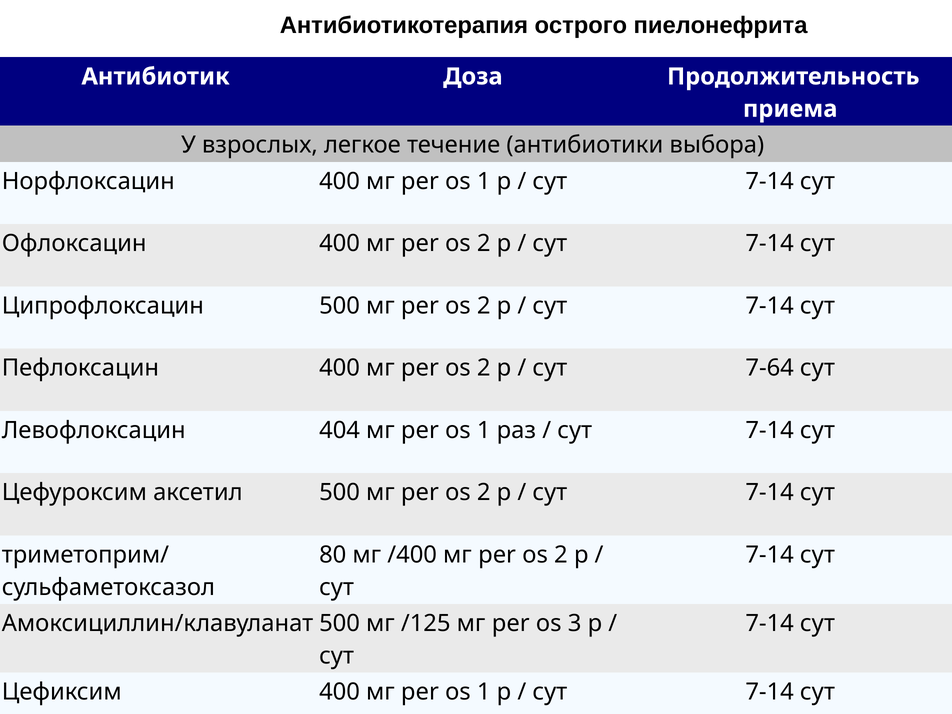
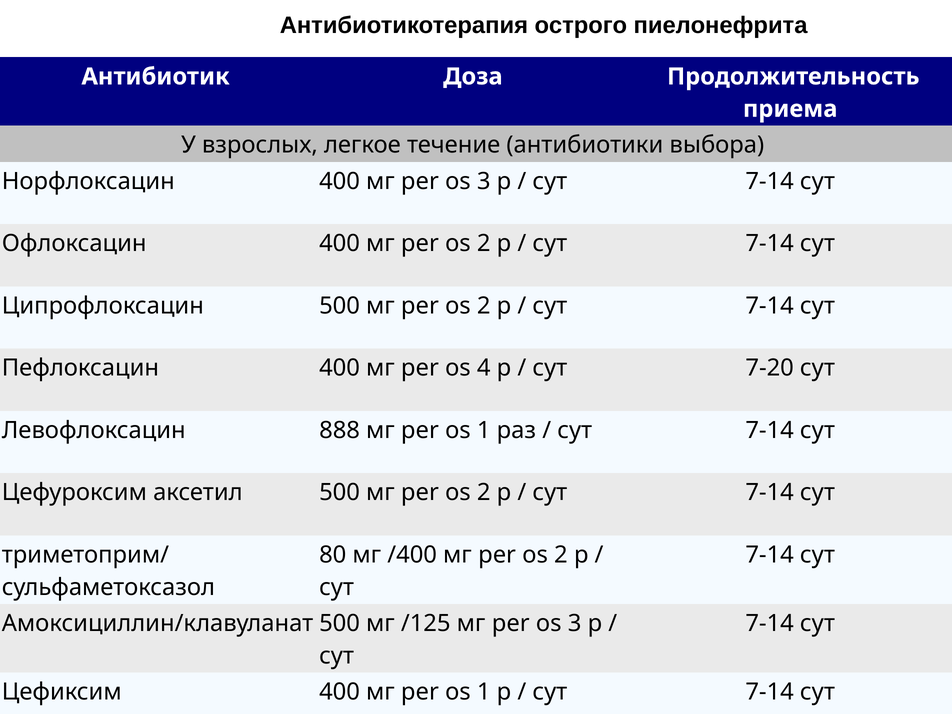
1: 1 -> 3 (484, 181)
2: 2 -> 4 (484, 368)
7-64: 7-64 -> 7-20 (770, 368)
404: 404 -> 888 (340, 430)
